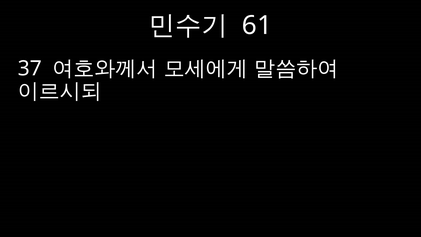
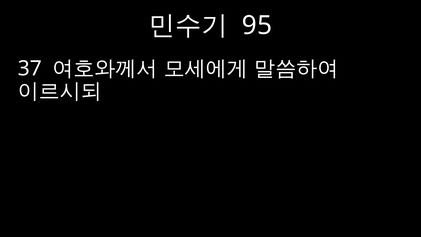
61: 61 -> 95 (257, 25)
